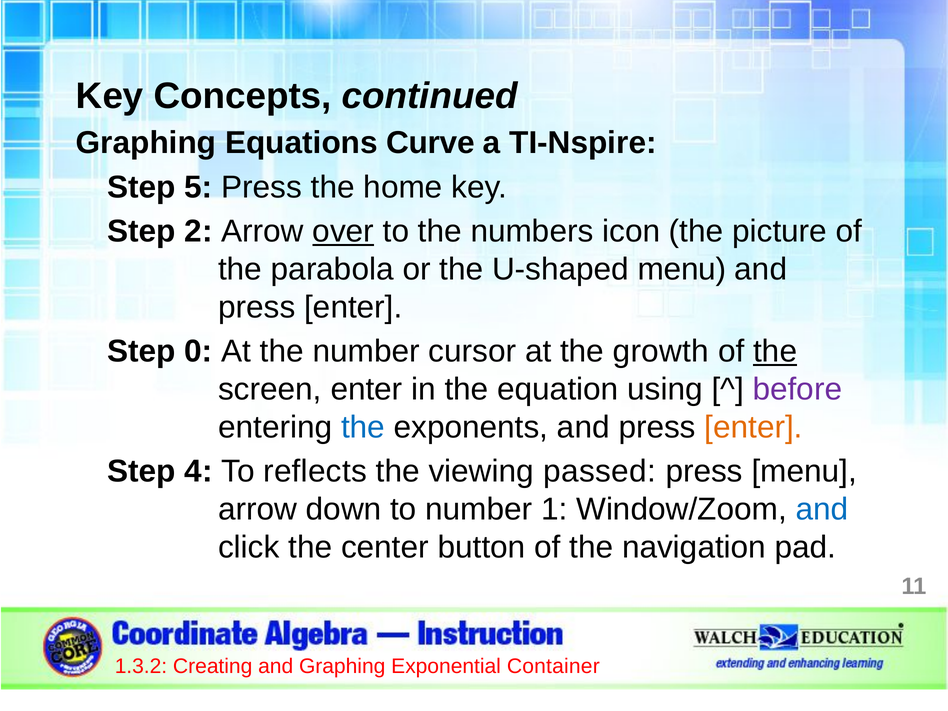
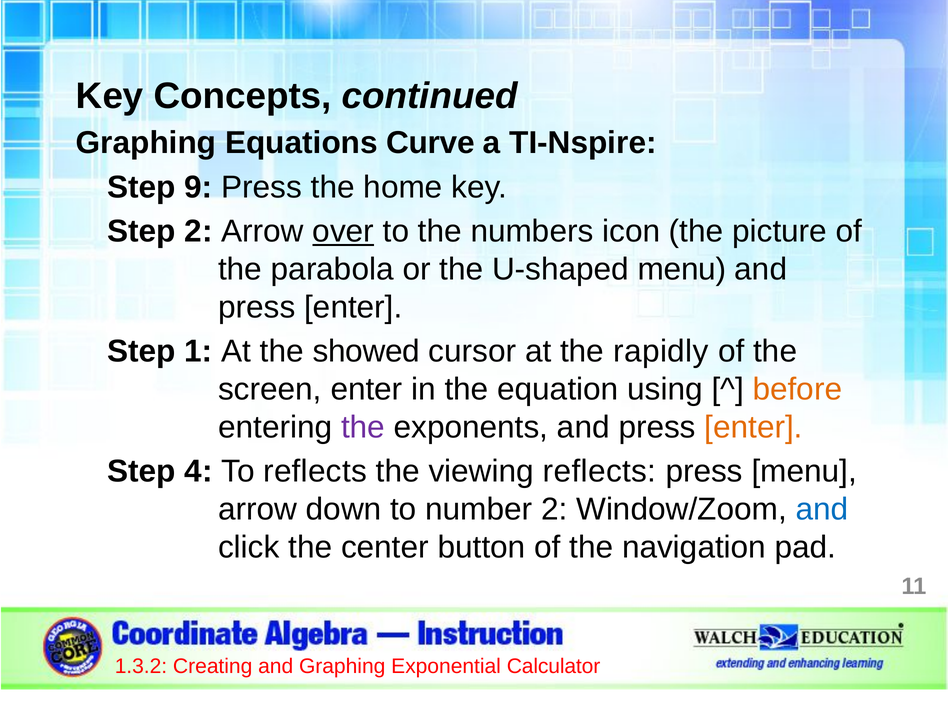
5: 5 -> 9 (198, 187)
0: 0 -> 1 (198, 351)
the number: number -> showed (366, 351)
growth: growth -> rapidly (661, 351)
the underline: present -> none (775, 351)
before colour: purple -> orange (797, 389)
the colour: blue -> purple (363, 427)
viewing passed: passed -> reflects (600, 471)
number 1: 1 -> 2 (554, 509)
Container: Container -> Calculator (554, 666)
